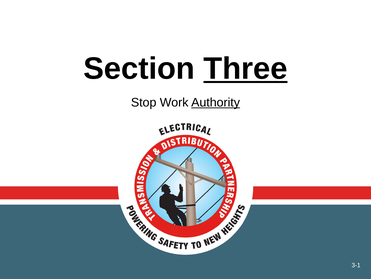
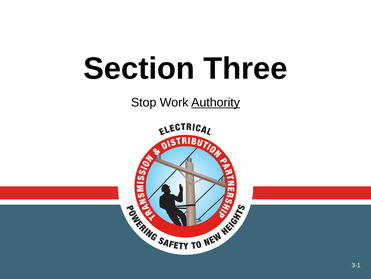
Three underline: present -> none (245, 68)
